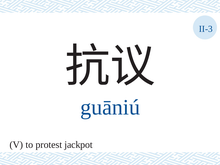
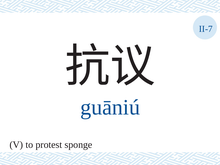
II-3: II-3 -> II-7 (206, 29)
jackpot: jackpot -> sponge (78, 145)
